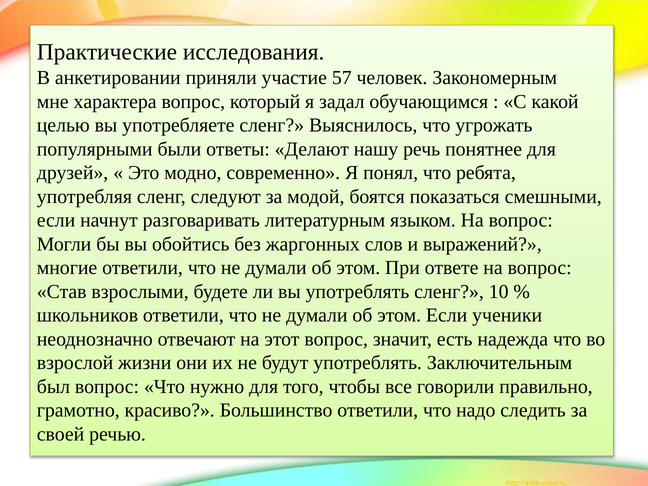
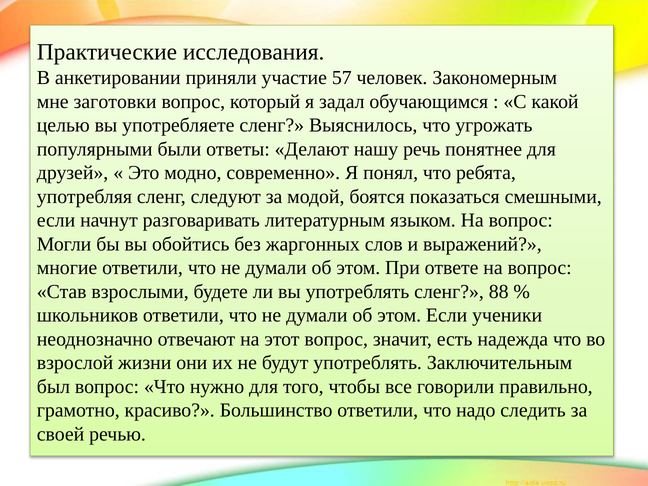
характера: характера -> заготовки (115, 101)
10: 10 -> 88 (499, 291)
